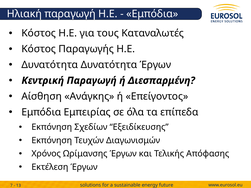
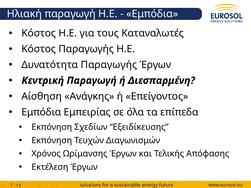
Δυνατότητα Δυνατότητα: Δυνατότητα -> Παραγωγής (109, 65)
